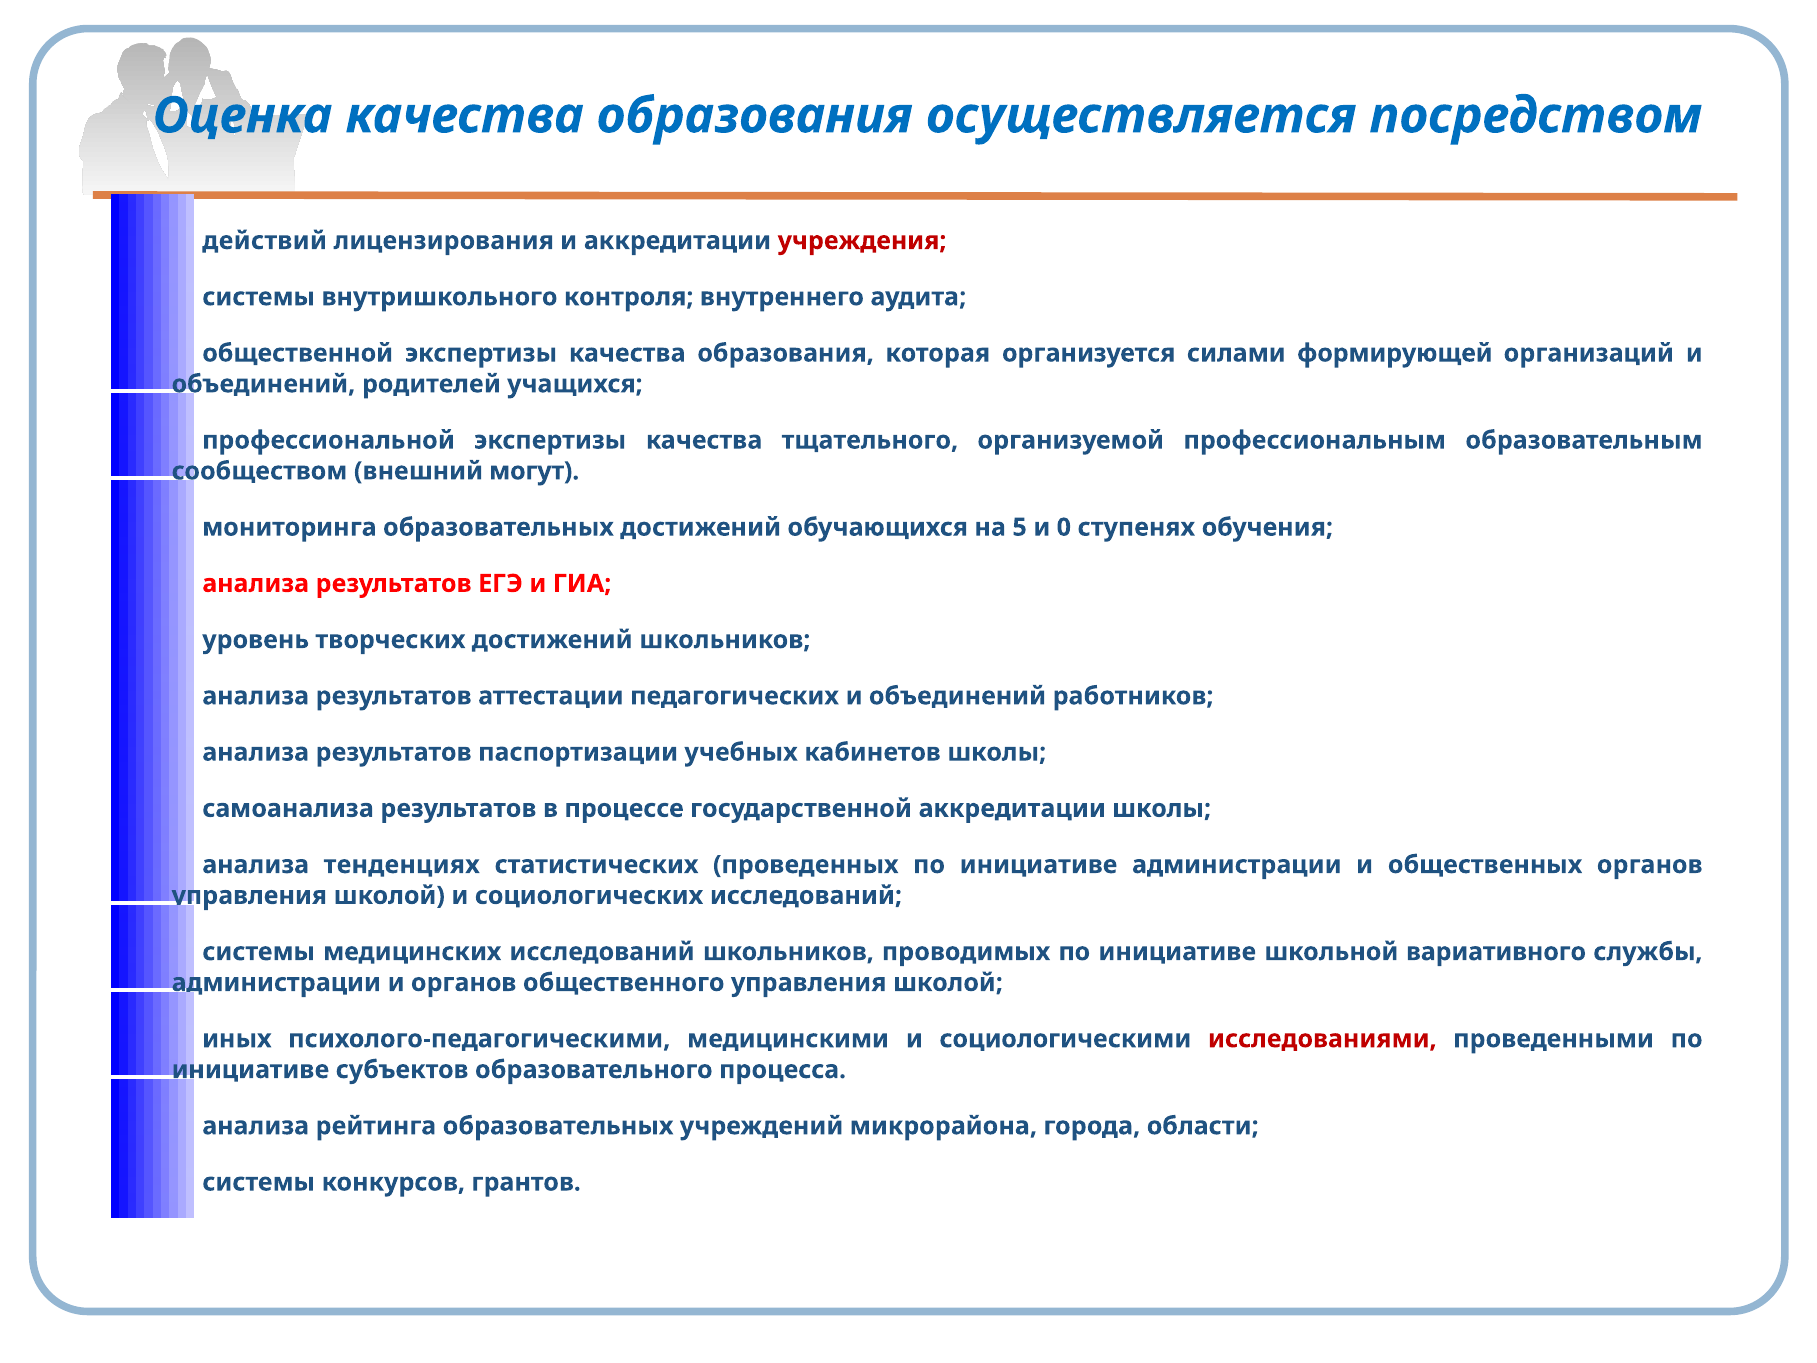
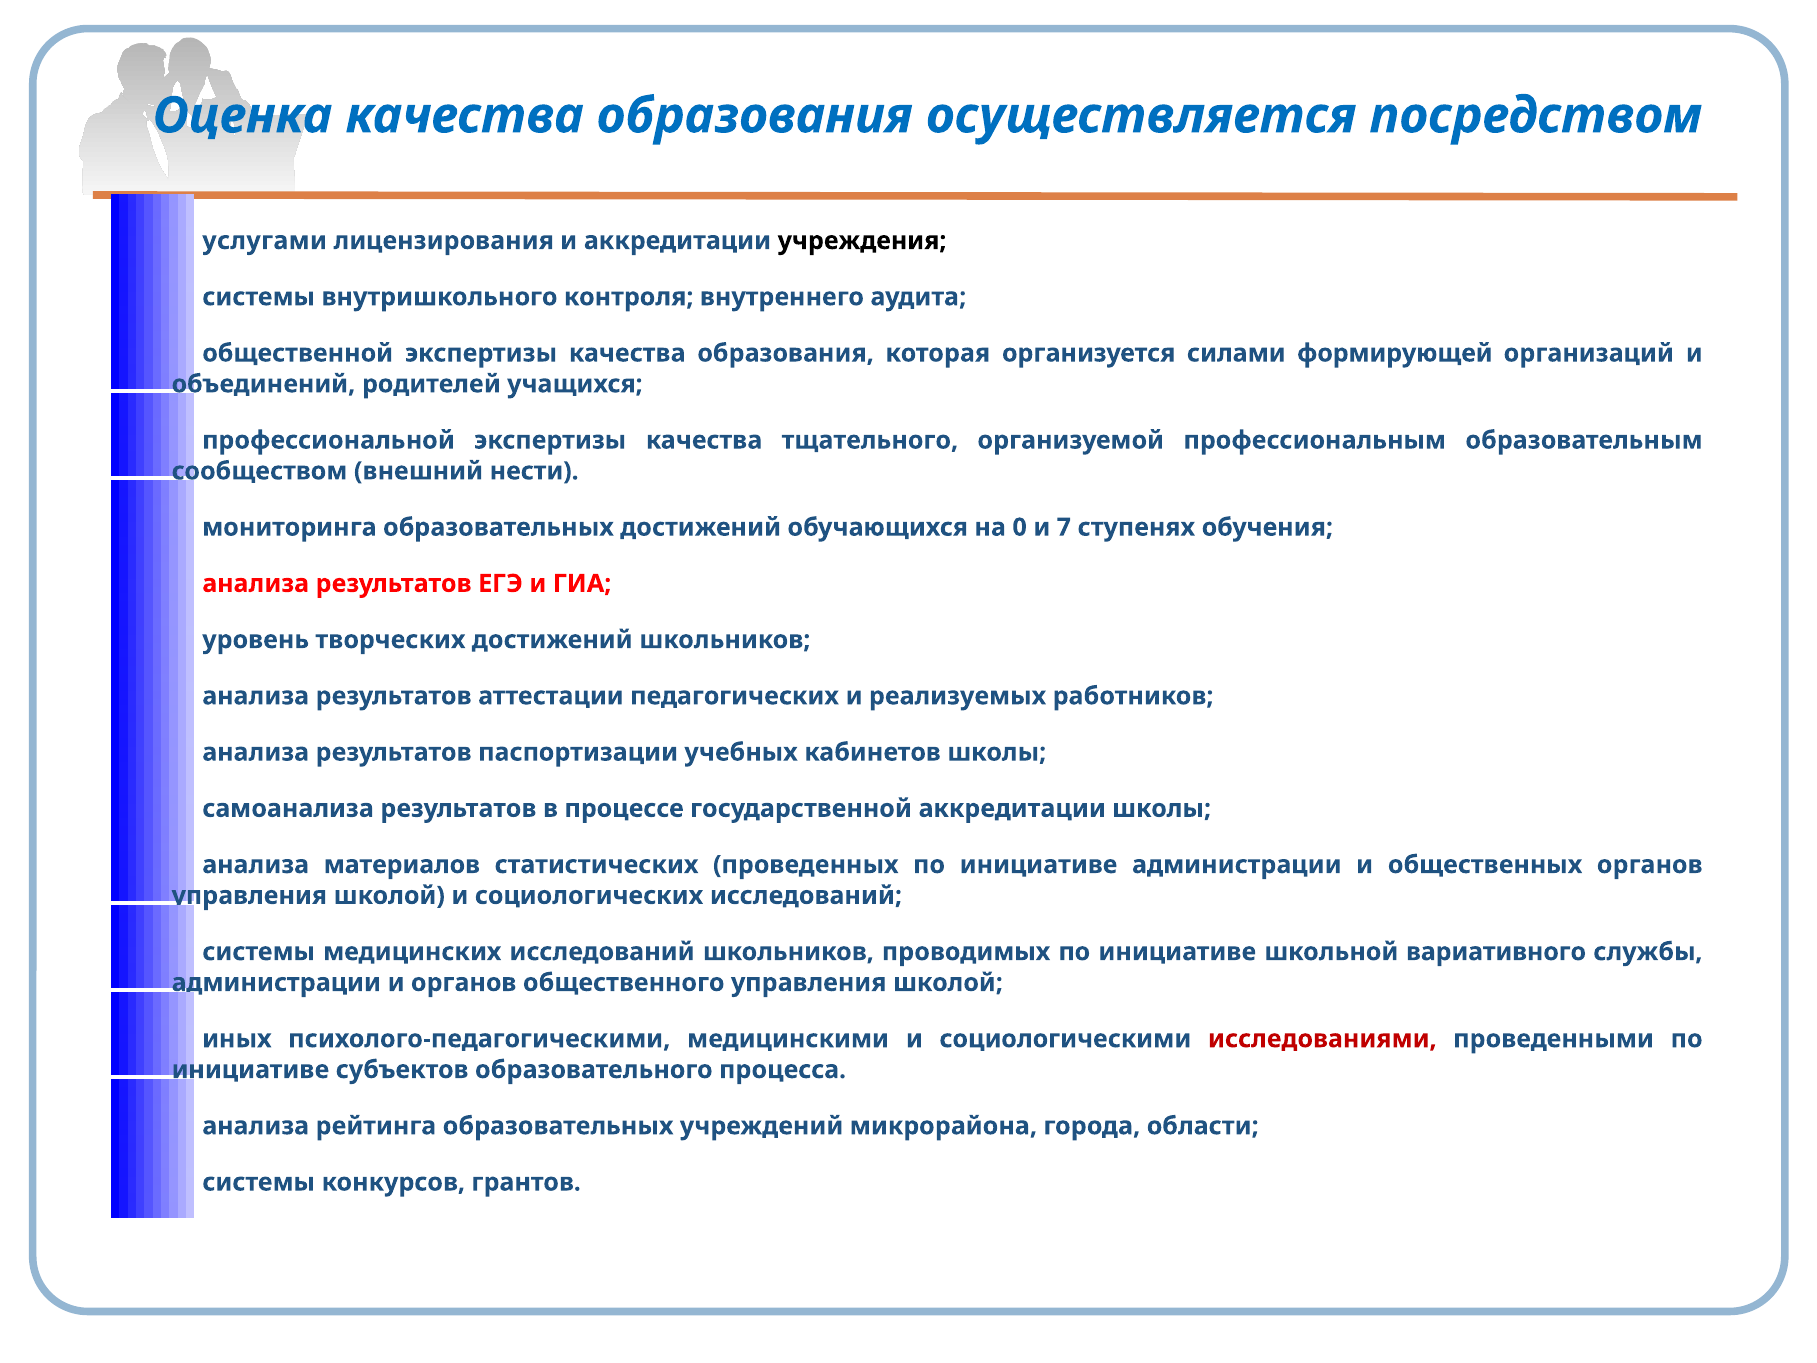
действий: действий -> услугами (265, 241)
учреждения colour: red -> black (862, 241)
могут: могут -> нести (534, 471)
5: 5 -> 0 (1020, 527)
0: 0 -> 7 (1064, 527)
педагогических и объединений: объединений -> реализуемых (958, 696)
тенденциях: тенденциях -> материалов (402, 865)
